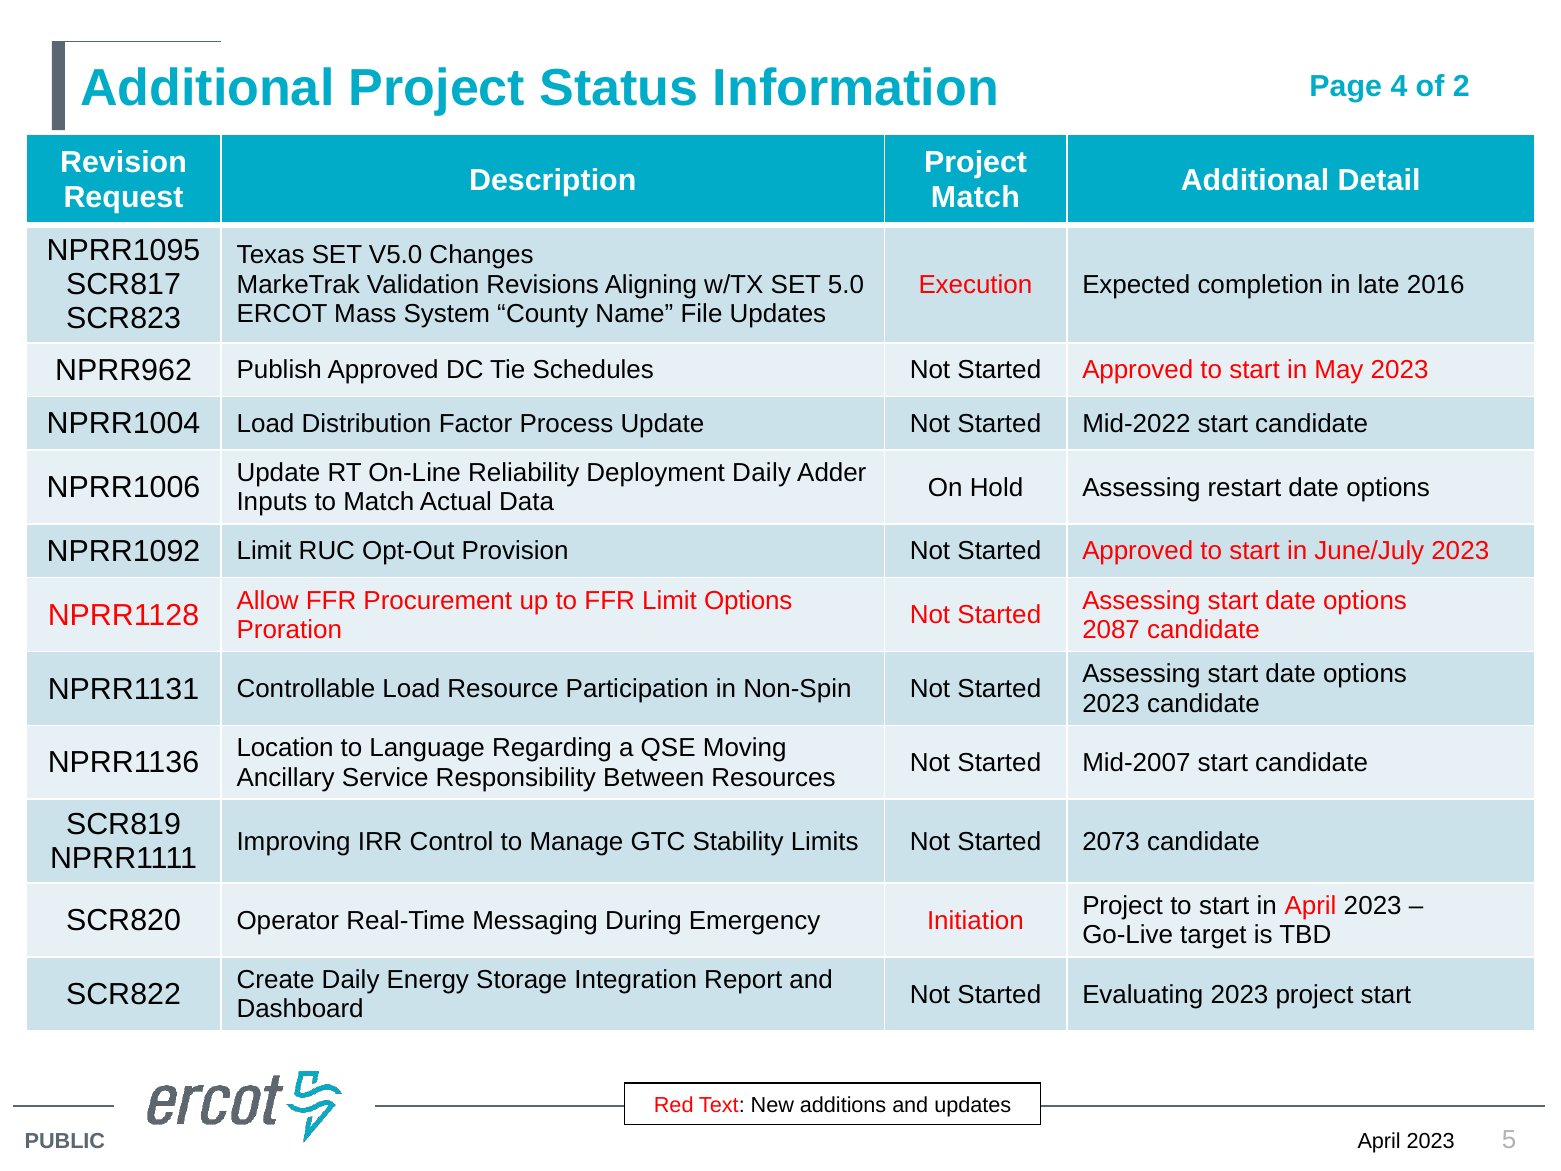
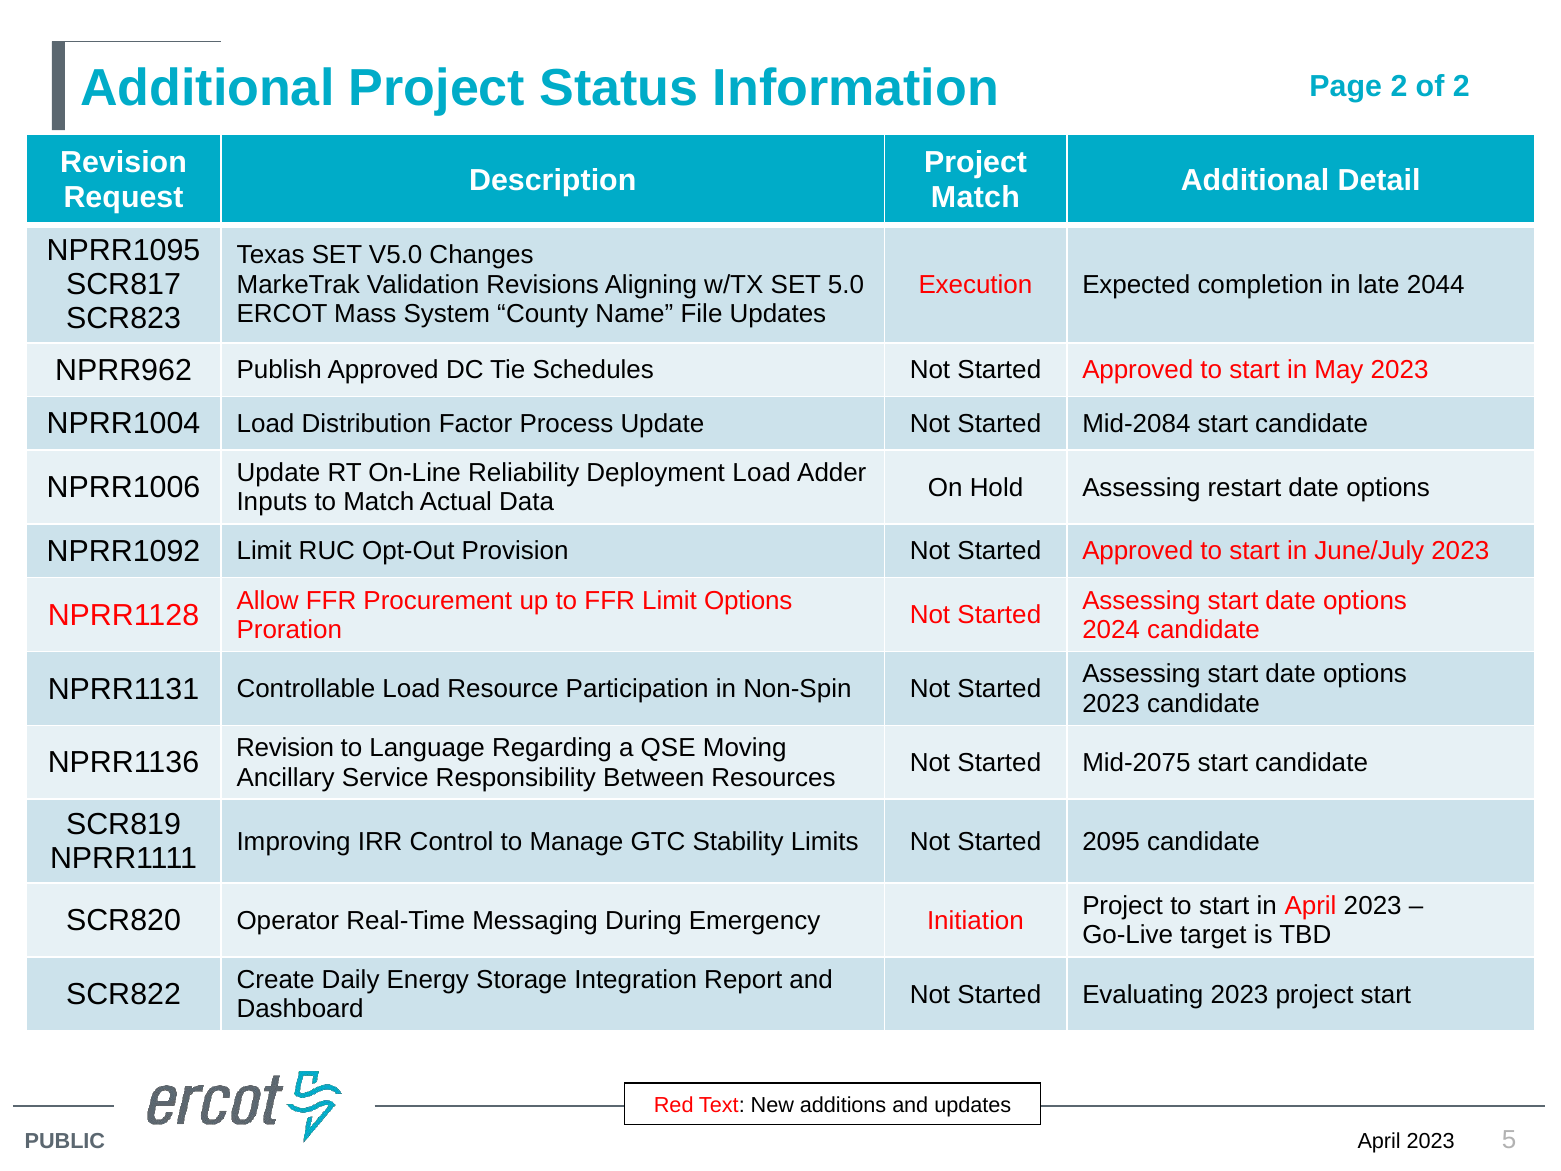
Page 4: 4 -> 2 (1399, 86)
2016: 2016 -> 2044 (1436, 284)
Mid-2022: Mid-2022 -> Mid-2084 (1136, 424)
Deployment Daily: Daily -> Load (762, 473)
2087: 2087 -> 2024 (1111, 629)
NPRR1136 Location: Location -> Revision (285, 748)
Mid-2007: Mid-2007 -> Mid-2075 (1136, 763)
2073: 2073 -> 2095 (1111, 842)
